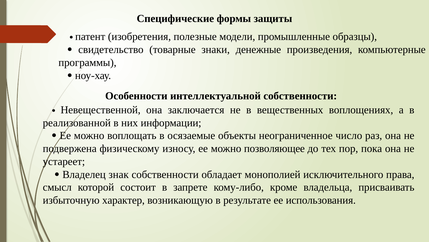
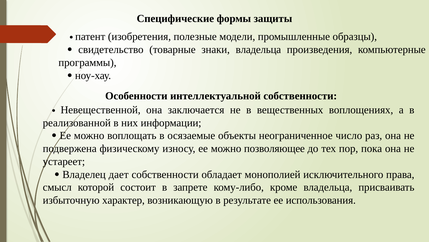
знаки денежные: денежные -> владельца (258, 50)
знак: знак -> дает (119, 174)
